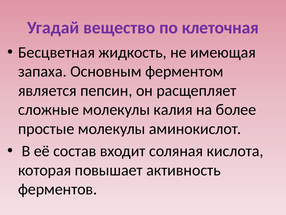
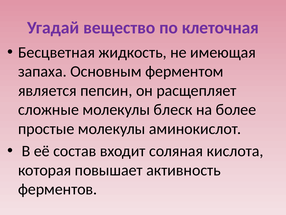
калия: калия -> блеск (173, 109)
